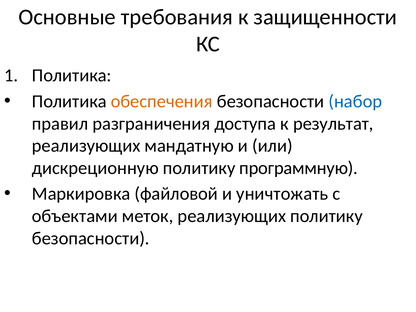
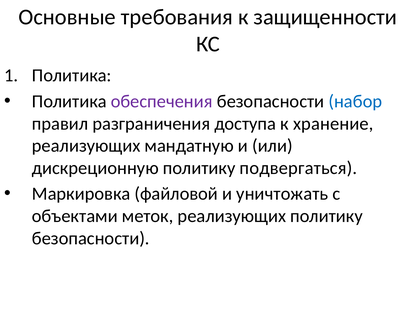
обеспечения colour: orange -> purple (162, 101)
результат: результат -> хранение (333, 124)
программную: программную -> подвергаться (298, 168)
